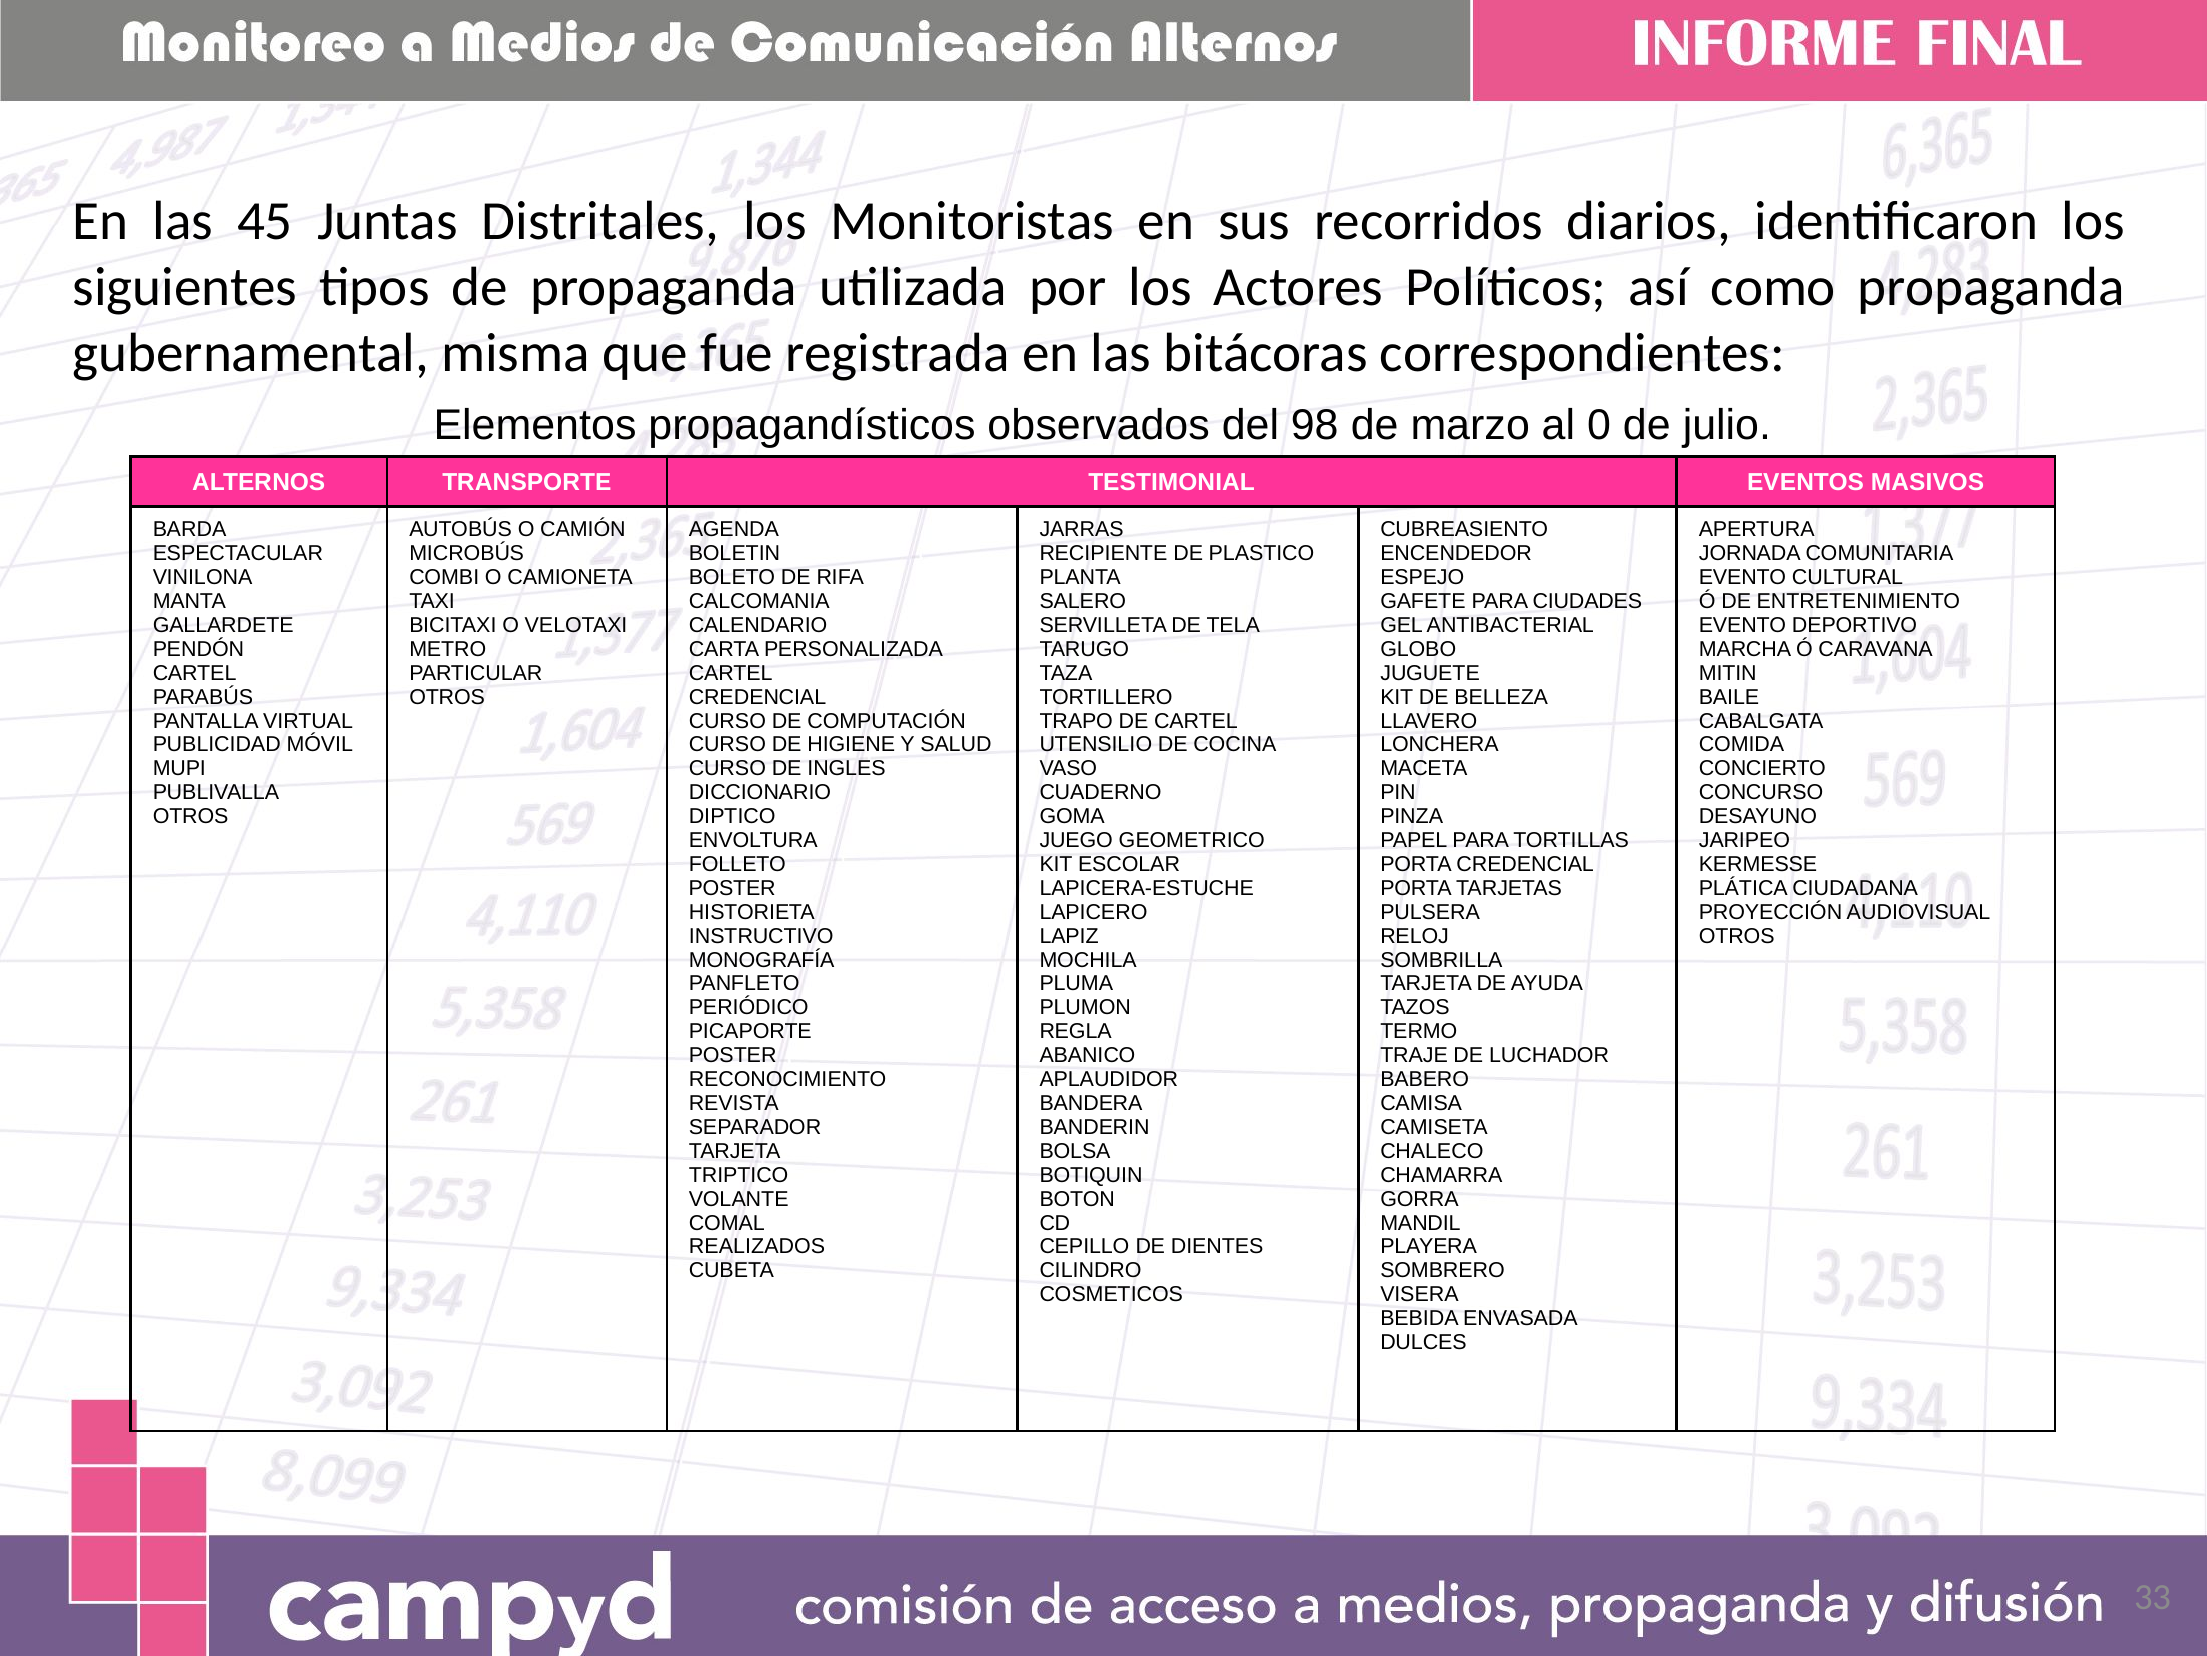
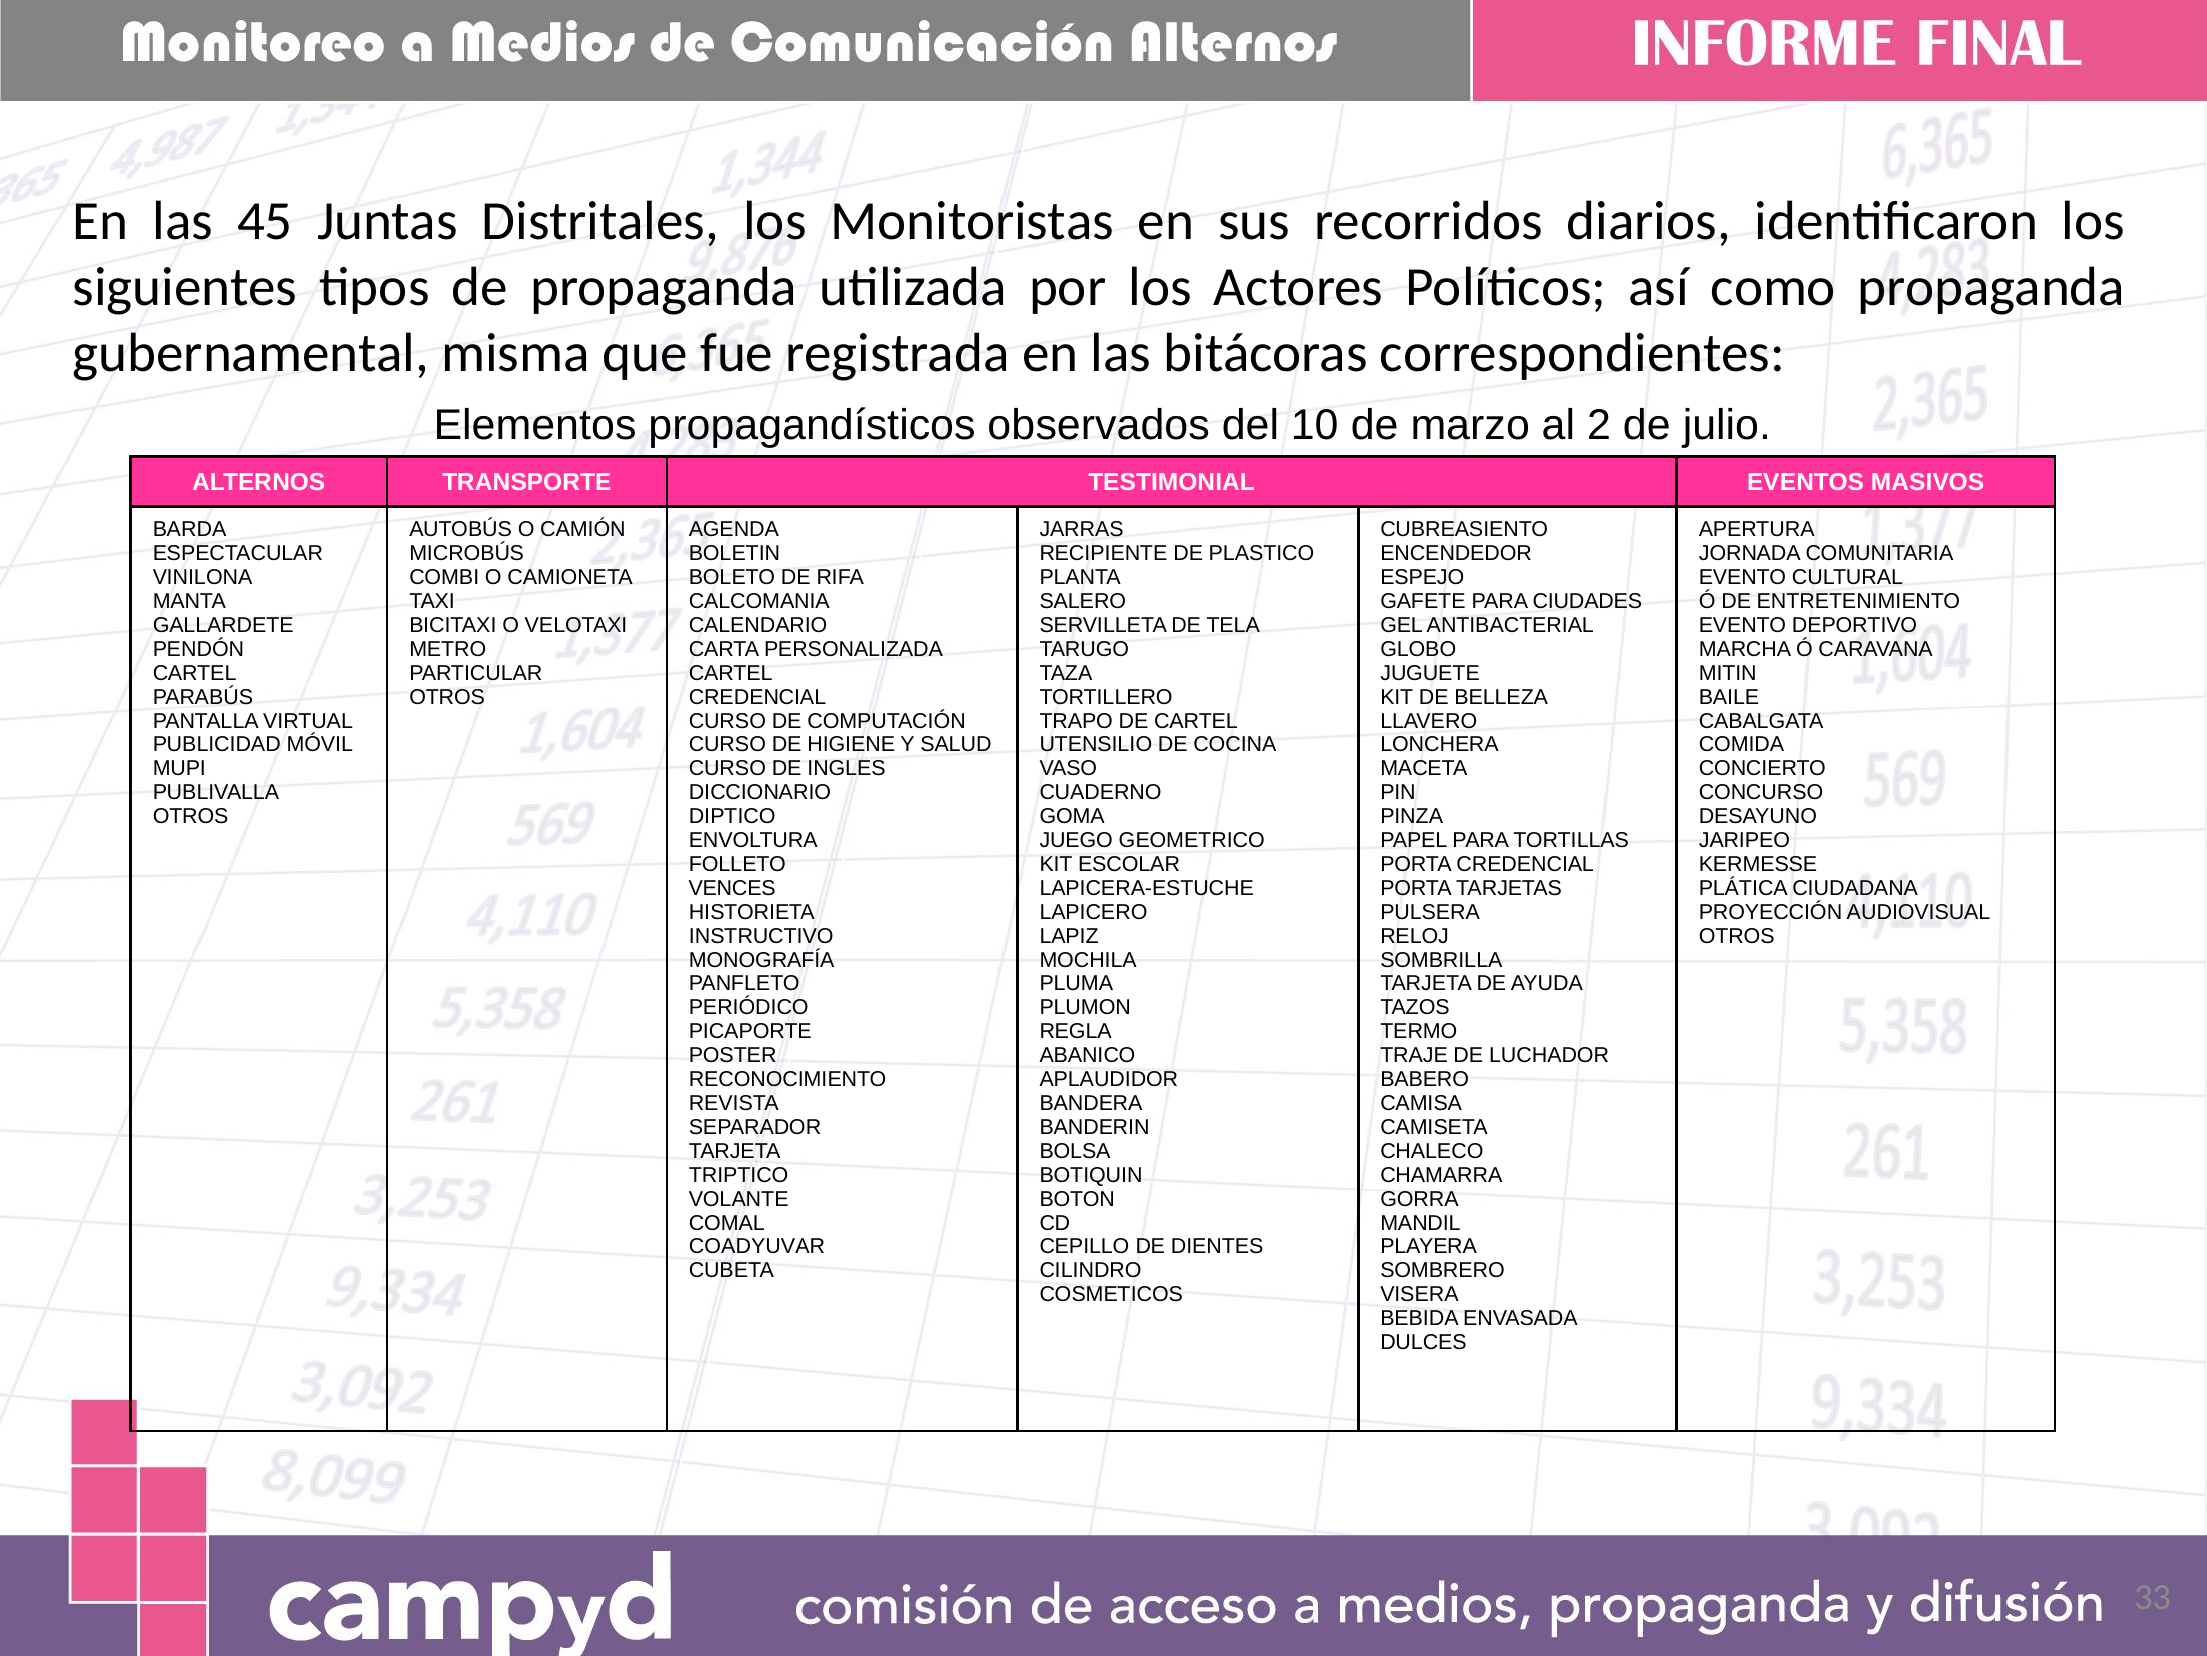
98: 98 -> 10 (1315, 425)
0: 0 -> 2 (1599, 425)
POSTER: POSTER -> VENCES (732, 888)
REALIZADOS: REALIZADOS -> COADYUVAR (757, 1246)
